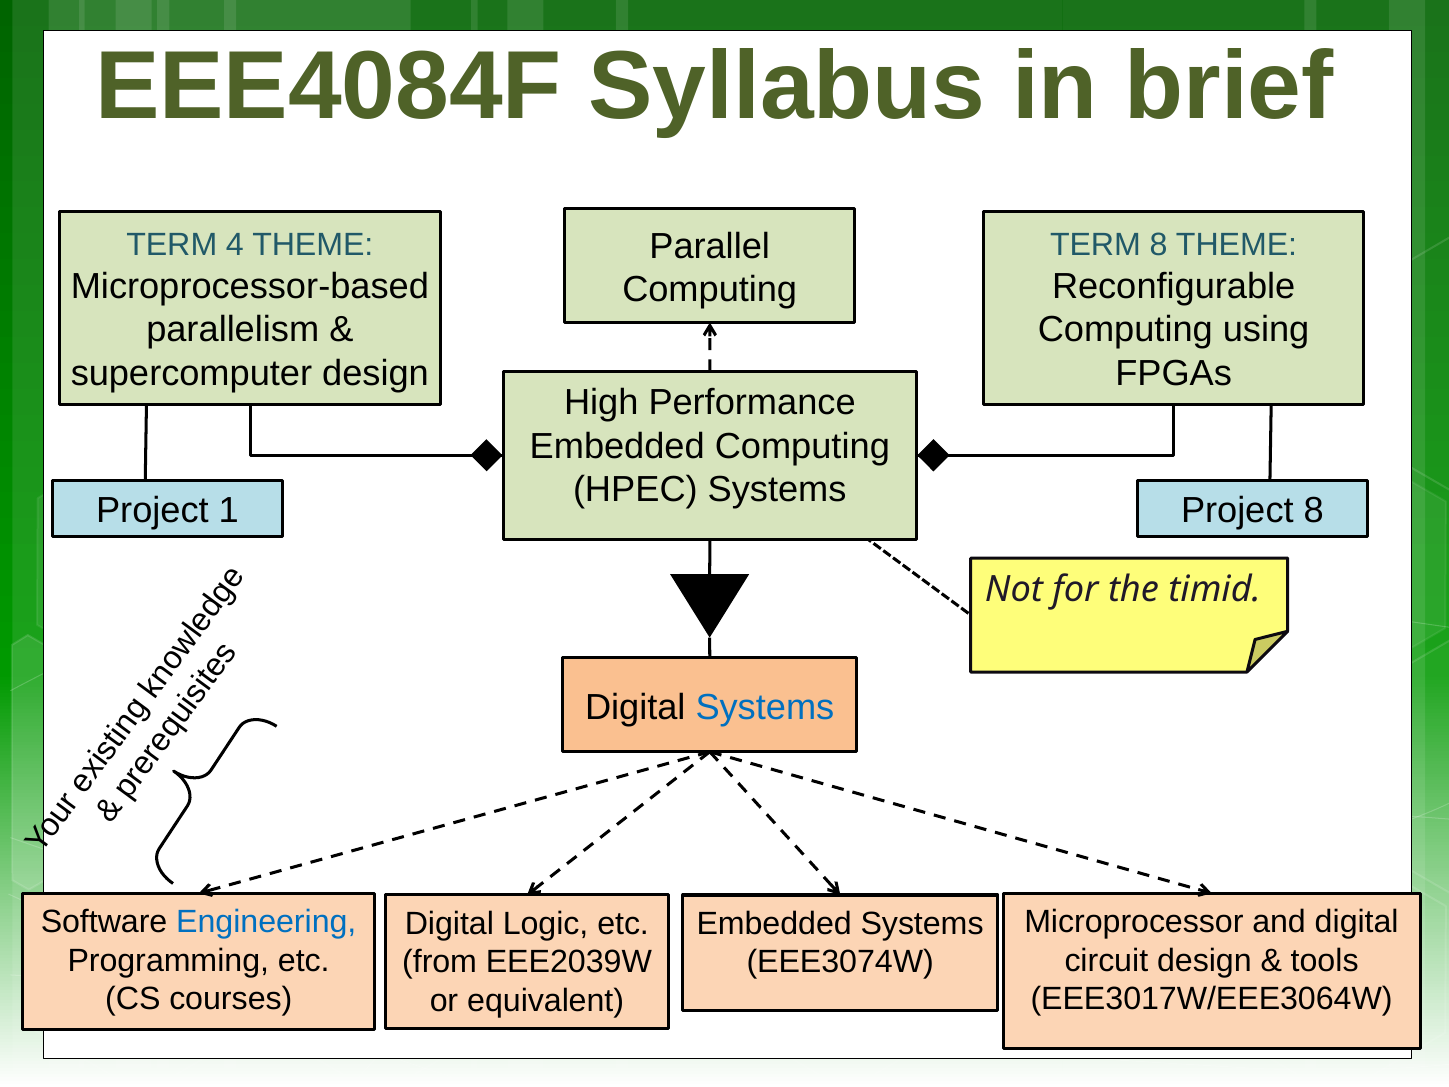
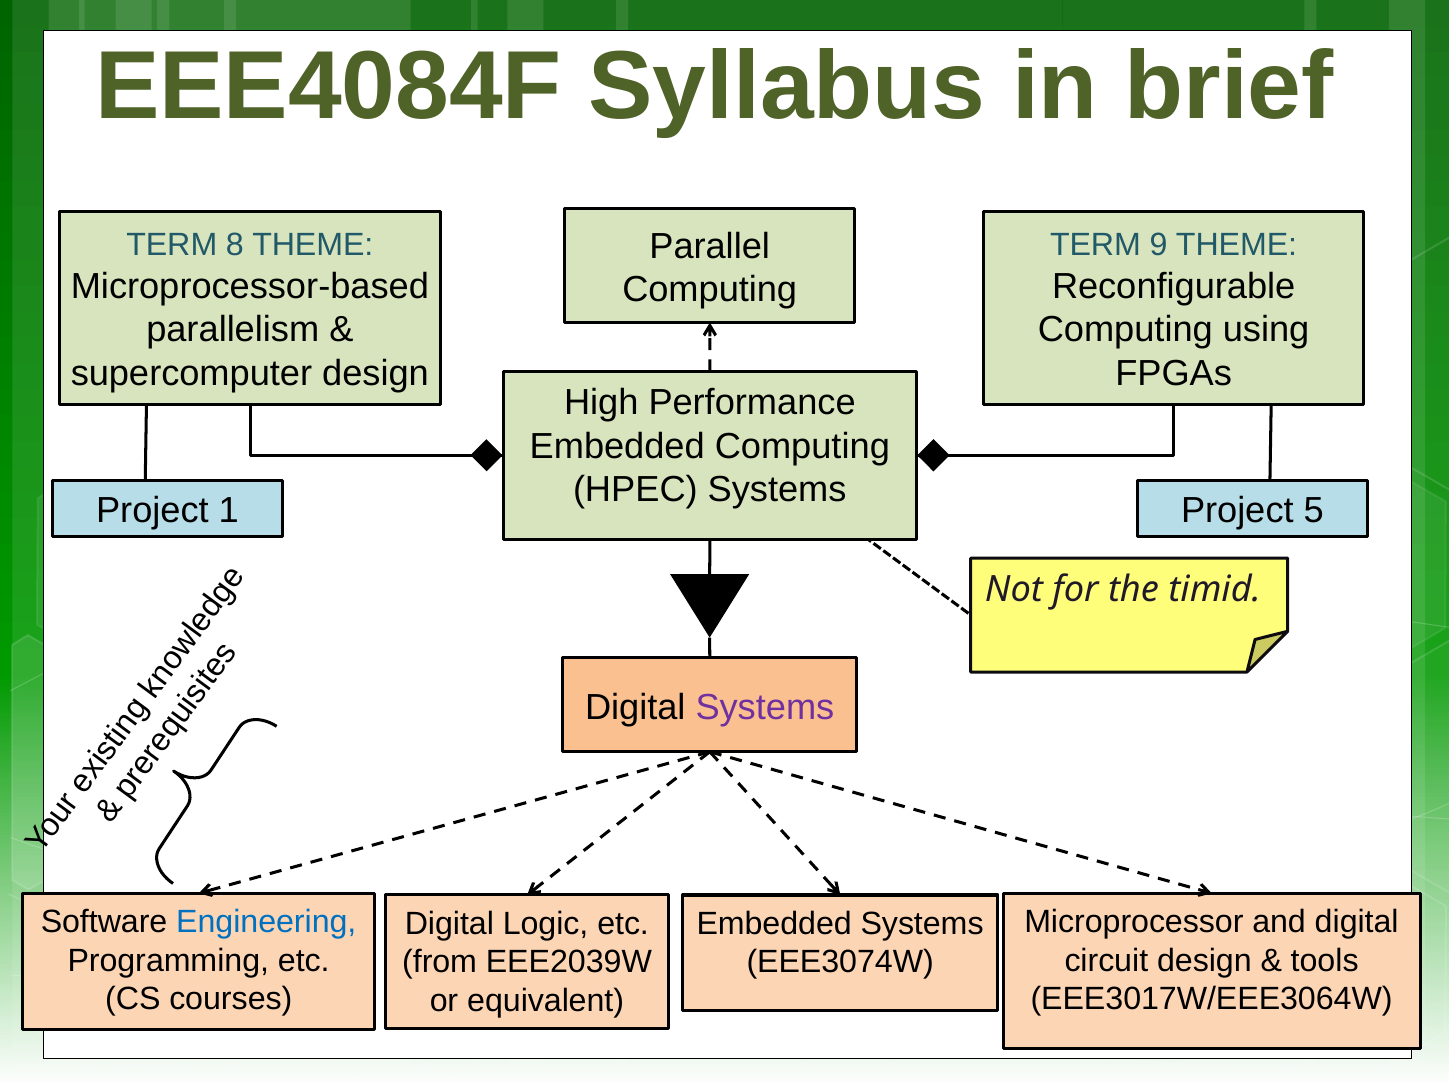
4: 4 -> 8 (235, 245)
TERM 8: 8 -> 9 (1159, 245)
Project 8: 8 -> 5 (1314, 511)
Systems colour: blue -> purple (765, 707)
